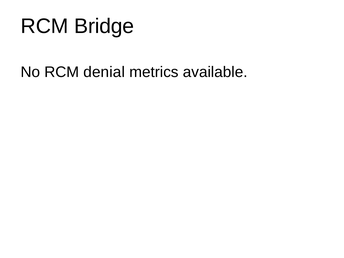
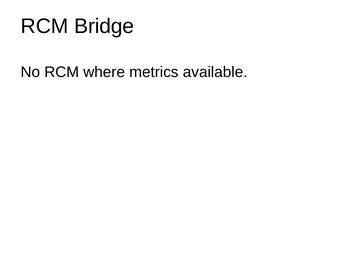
denial: denial -> where (104, 72)
